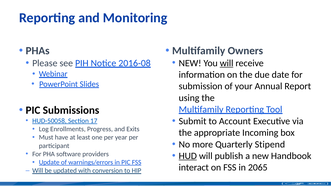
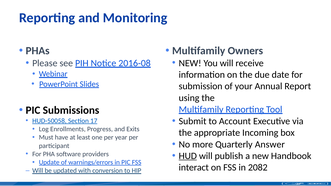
will underline: present -> none (227, 63)
Stipend: Stipend -> Answer (270, 145)
2065: 2065 -> 2082 (258, 168)
